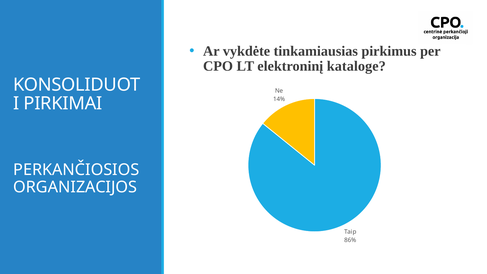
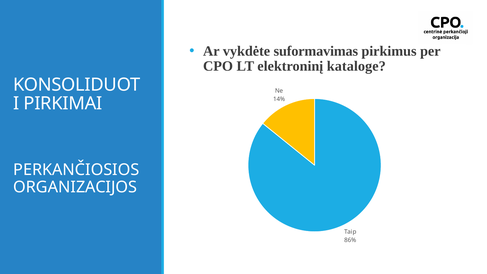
tinkamiausias: tinkamiausias -> suformavimas (316, 51)
